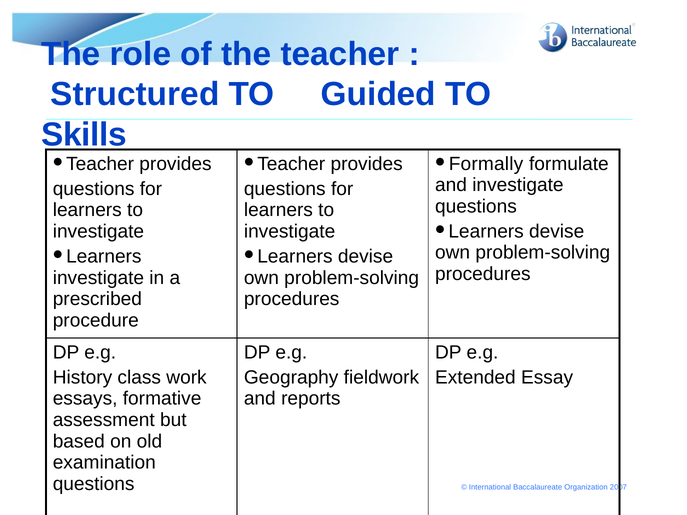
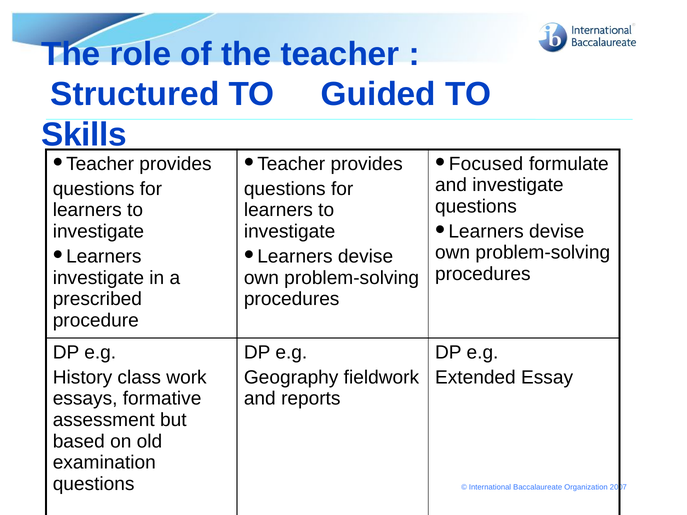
Formally: Formally -> Focused (486, 164)
